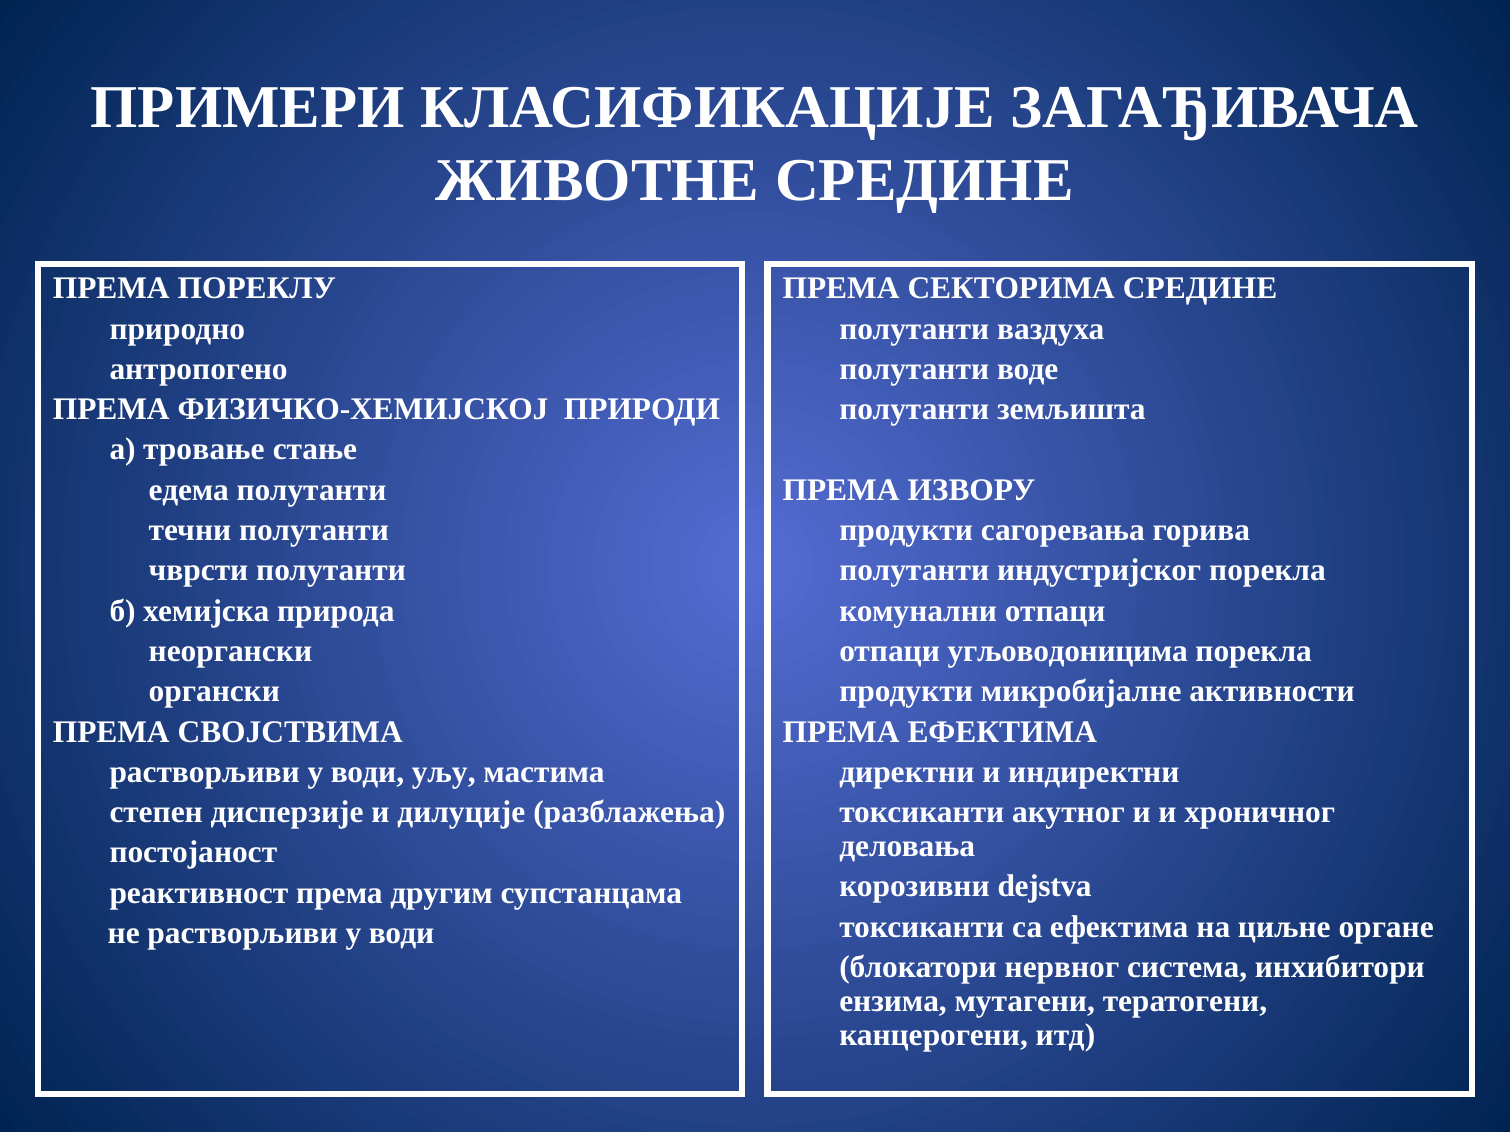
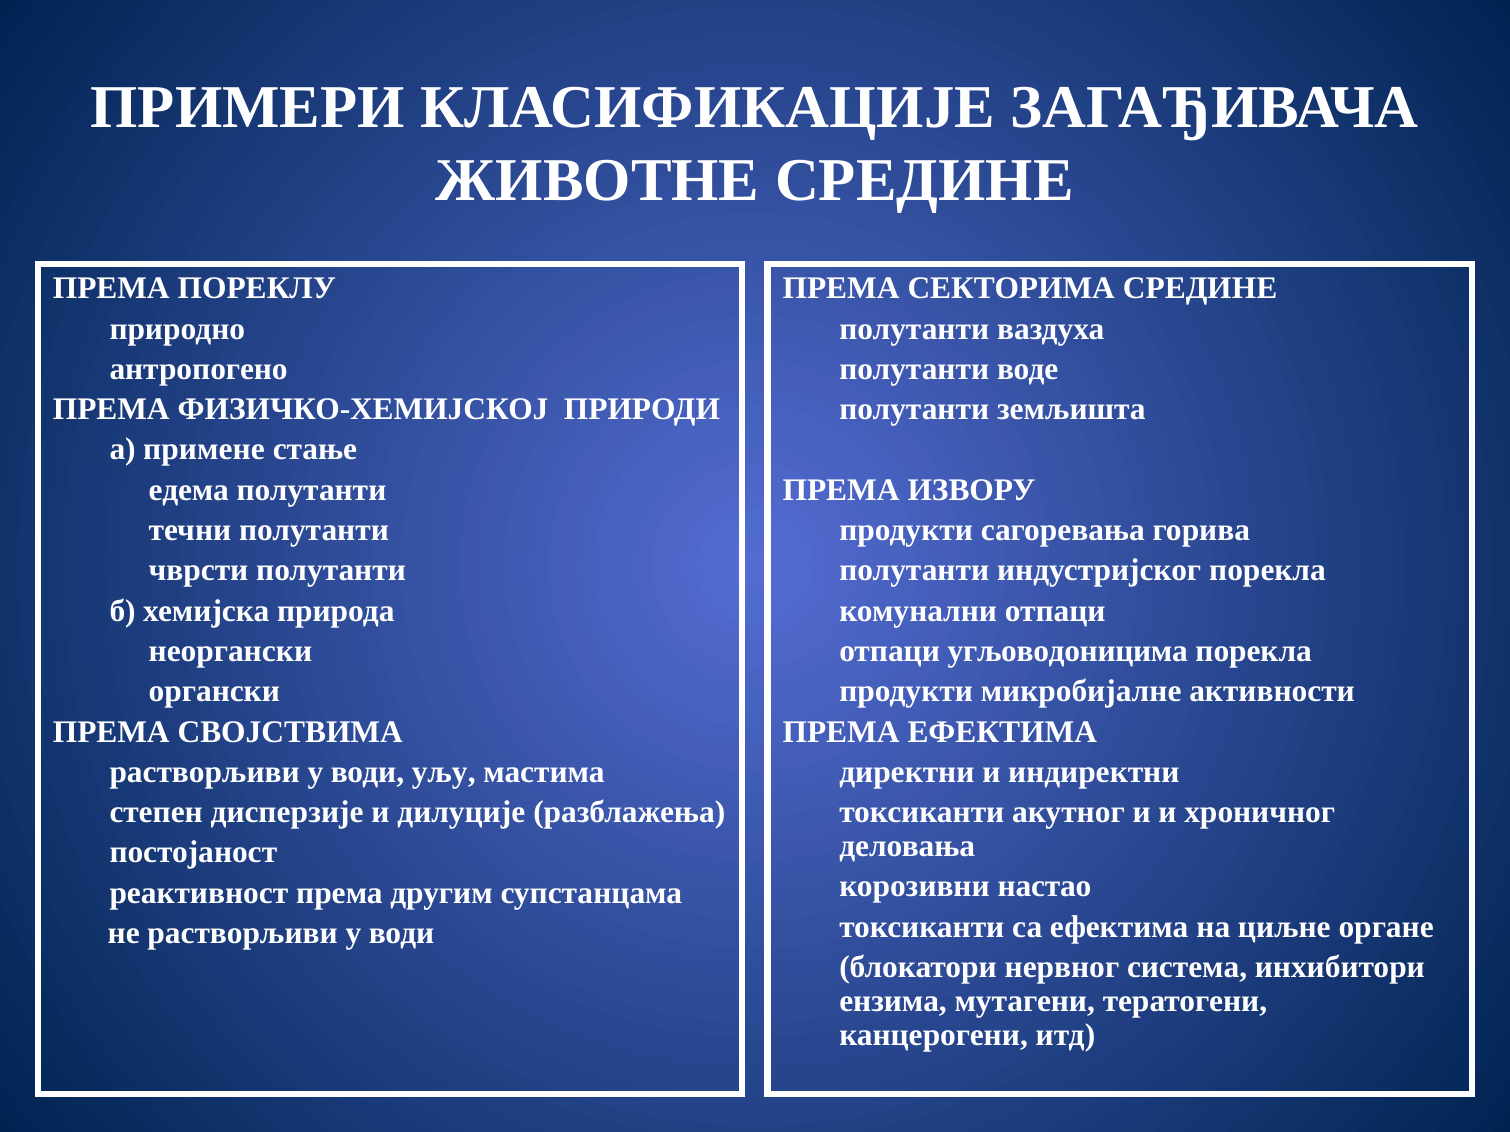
тровање: тровање -> примене (204, 450)
dejstva: dejstva -> настао (1045, 887)
